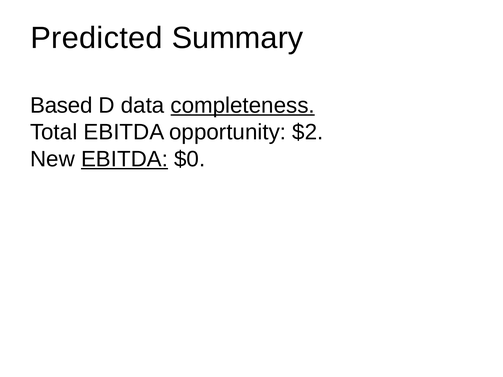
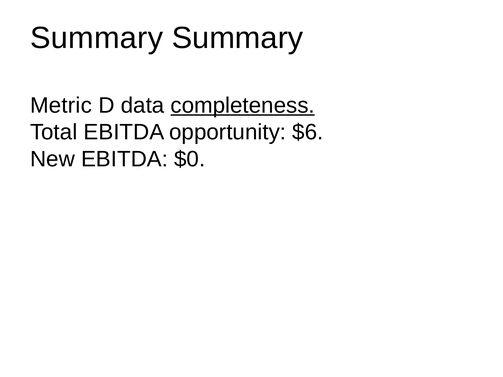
Predicted: Predicted -> Summary (97, 38)
Based: Based -> Metric (61, 105)
$2: $2 -> $6 (308, 132)
EBITDA underline: present -> none (124, 159)
